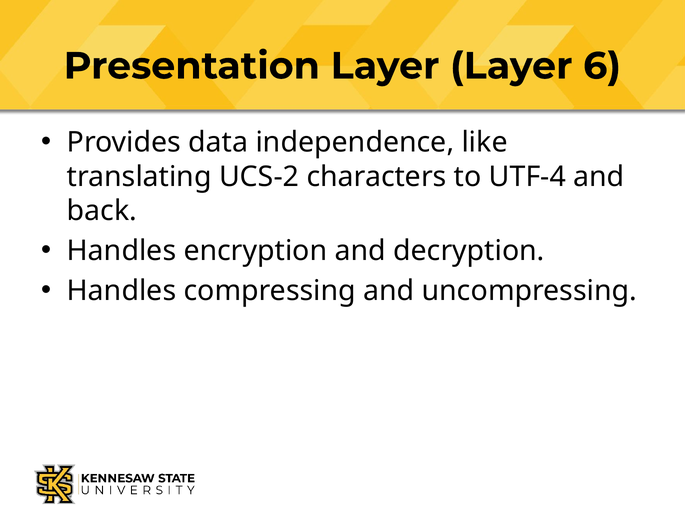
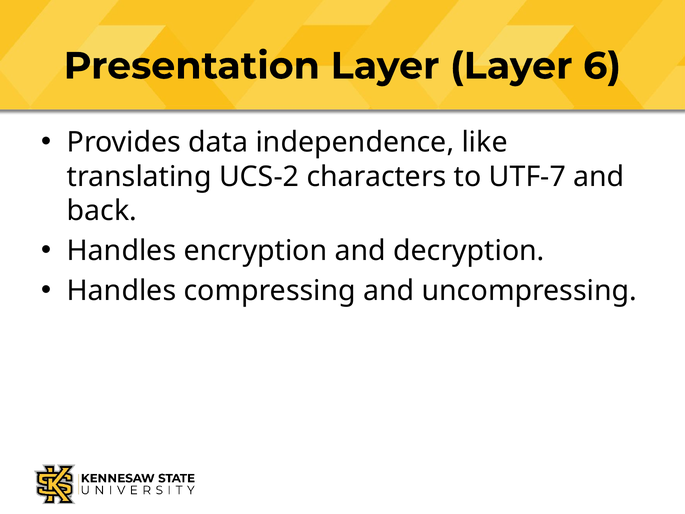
UTF-4: UTF-4 -> UTF-7 (527, 177)
